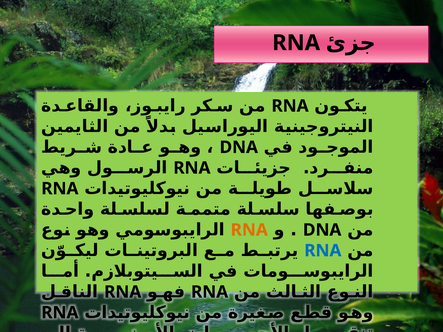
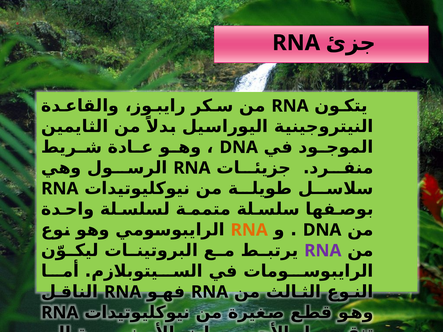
RNA colour: blue -> purple (323, 251)
